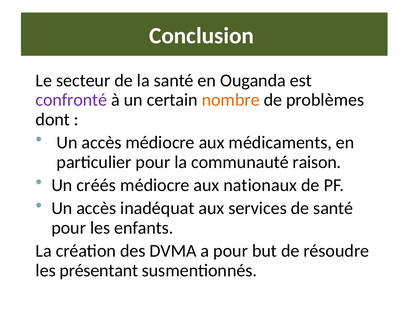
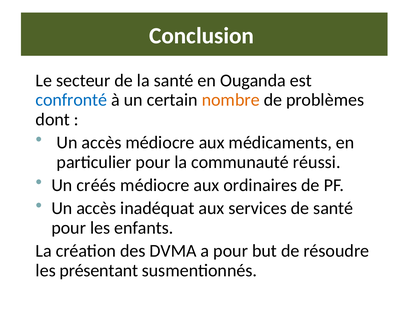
confronté colour: purple -> blue (71, 100)
raison: raison -> réussi (317, 162)
nationaux: nationaux -> ordinaires (260, 185)
